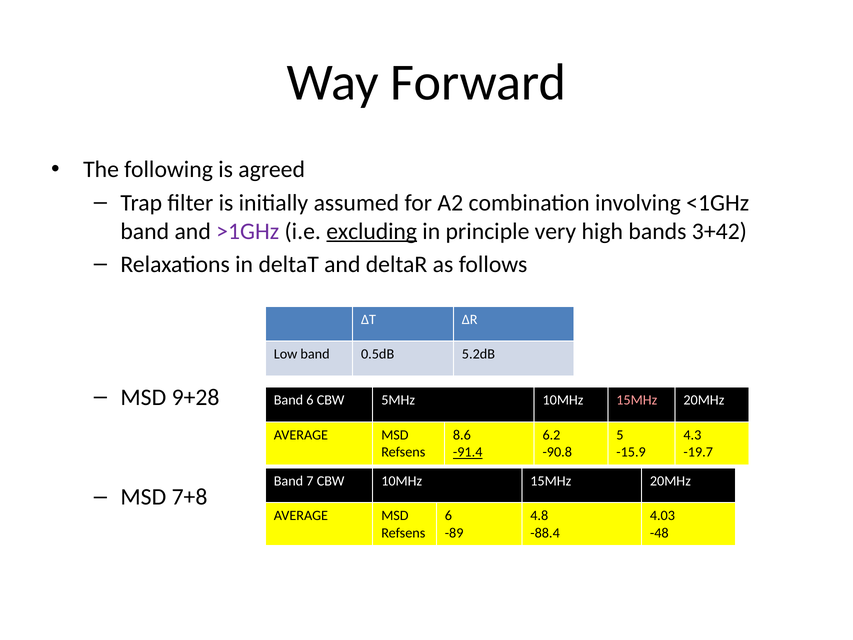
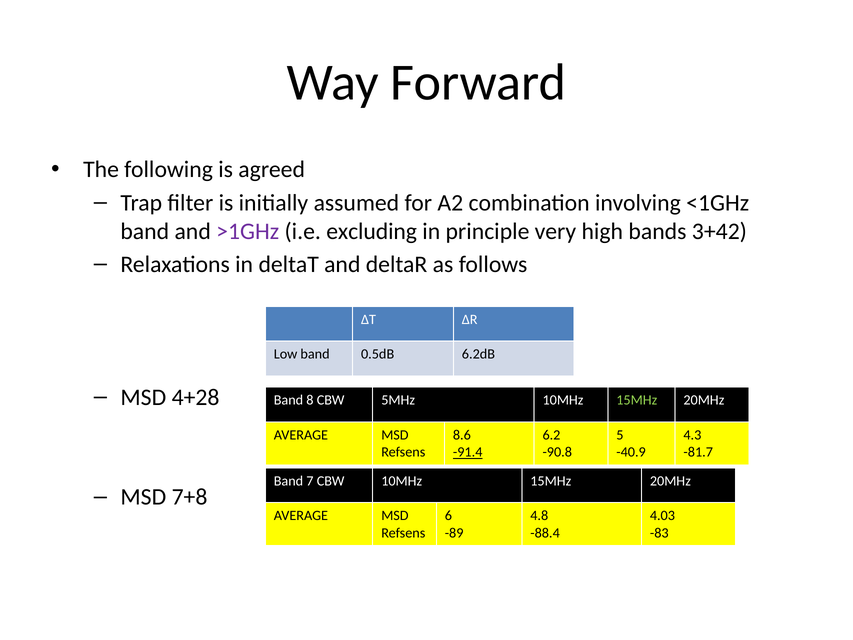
excluding underline: present -> none (372, 231)
5.2dB: 5.2dB -> 6.2dB (478, 354)
9+28: 9+28 -> 4+28 (196, 397)
Band 6: 6 -> 8 (310, 400)
15MHz colour: pink -> light green (637, 400)
-15.9: -15.9 -> -40.9 (631, 452)
-19.7: -19.7 -> -81.7 (698, 452)
-48: -48 -> -83 (659, 533)
